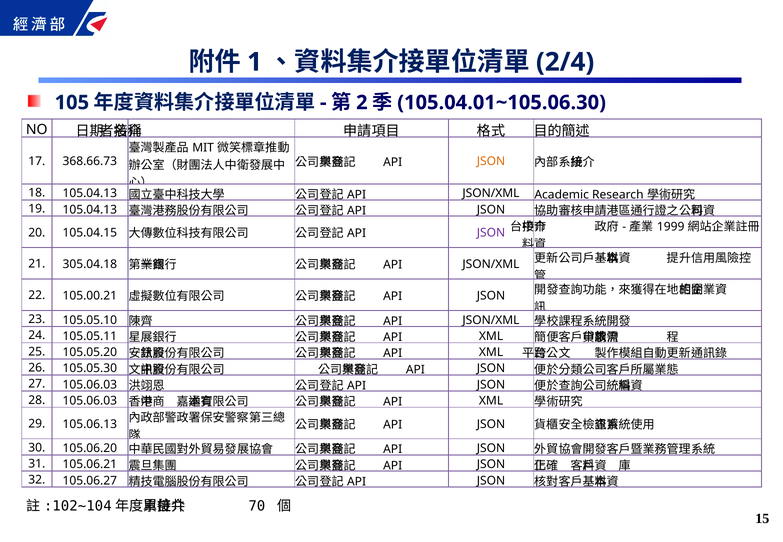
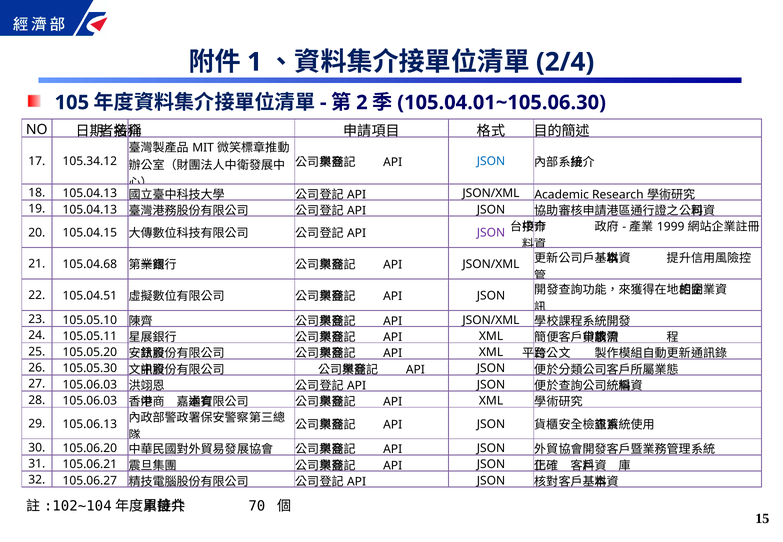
JSON colour: orange -> blue (491, 162)
368.66.73: 368.66.73 -> 105.34.12 (90, 162)
305.04.18: 305.04.18 -> 105.04.68 (90, 264)
105.00.21: 105.00.21 -> 105.04.51 (90, 296)
